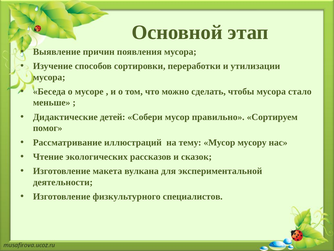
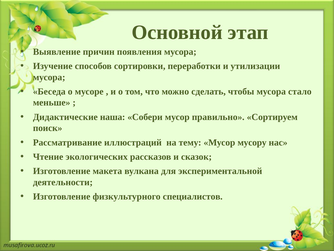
детей: детей -> наша (113, 117)
помог: помог -> поиск (48, 128)
